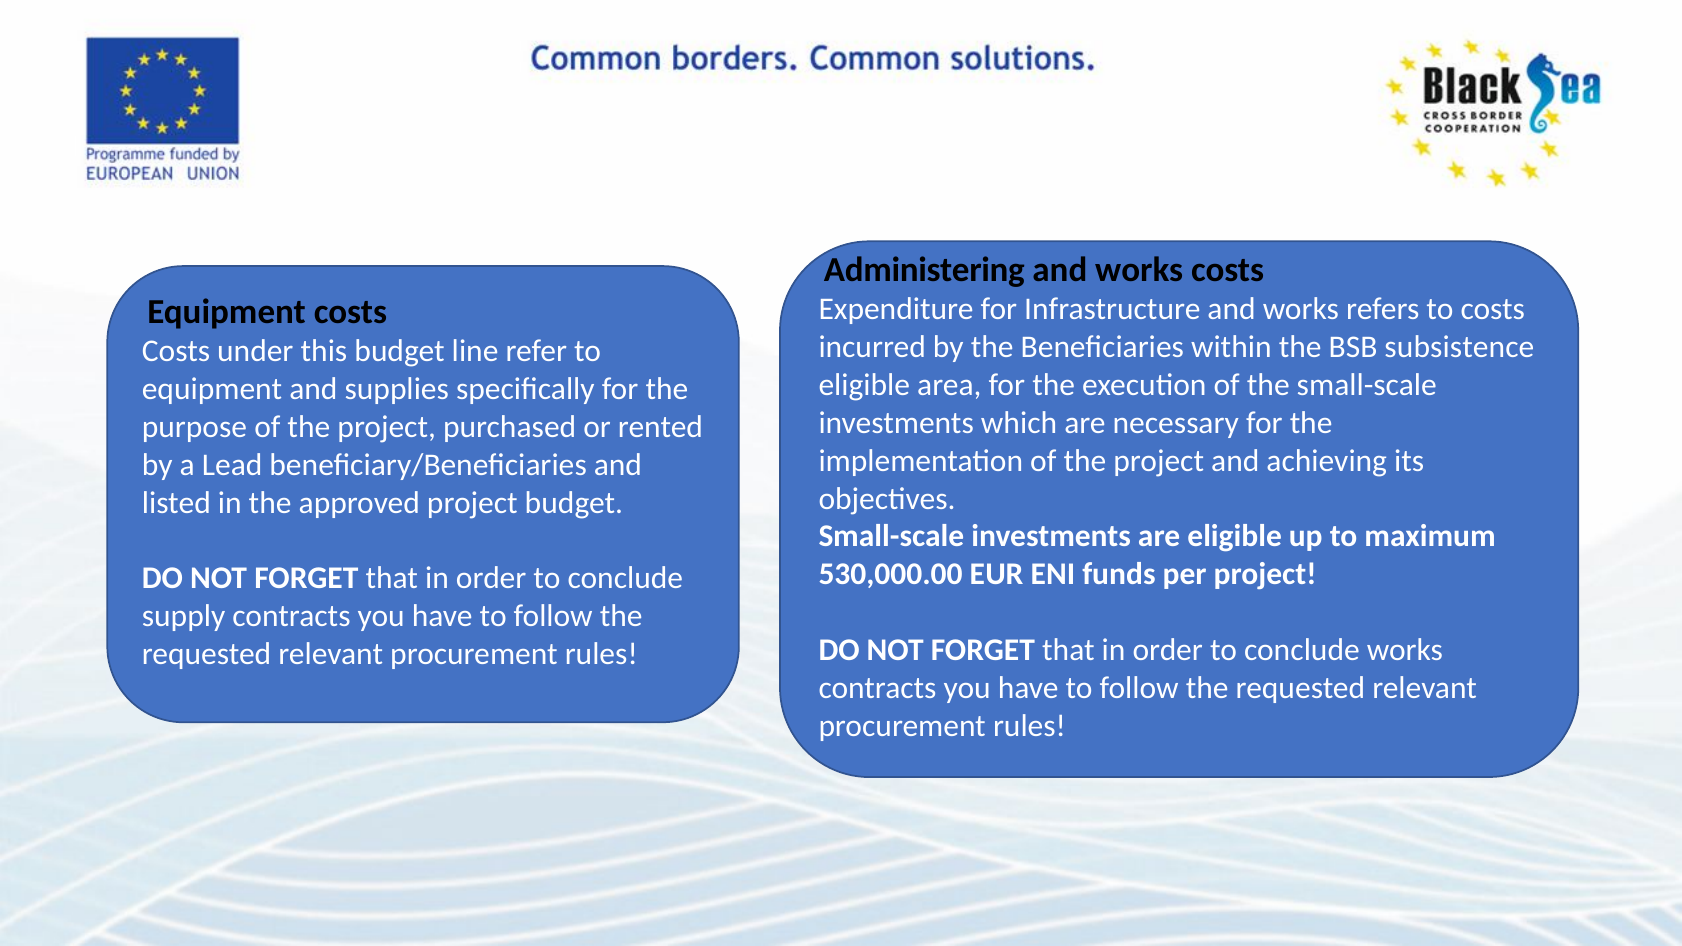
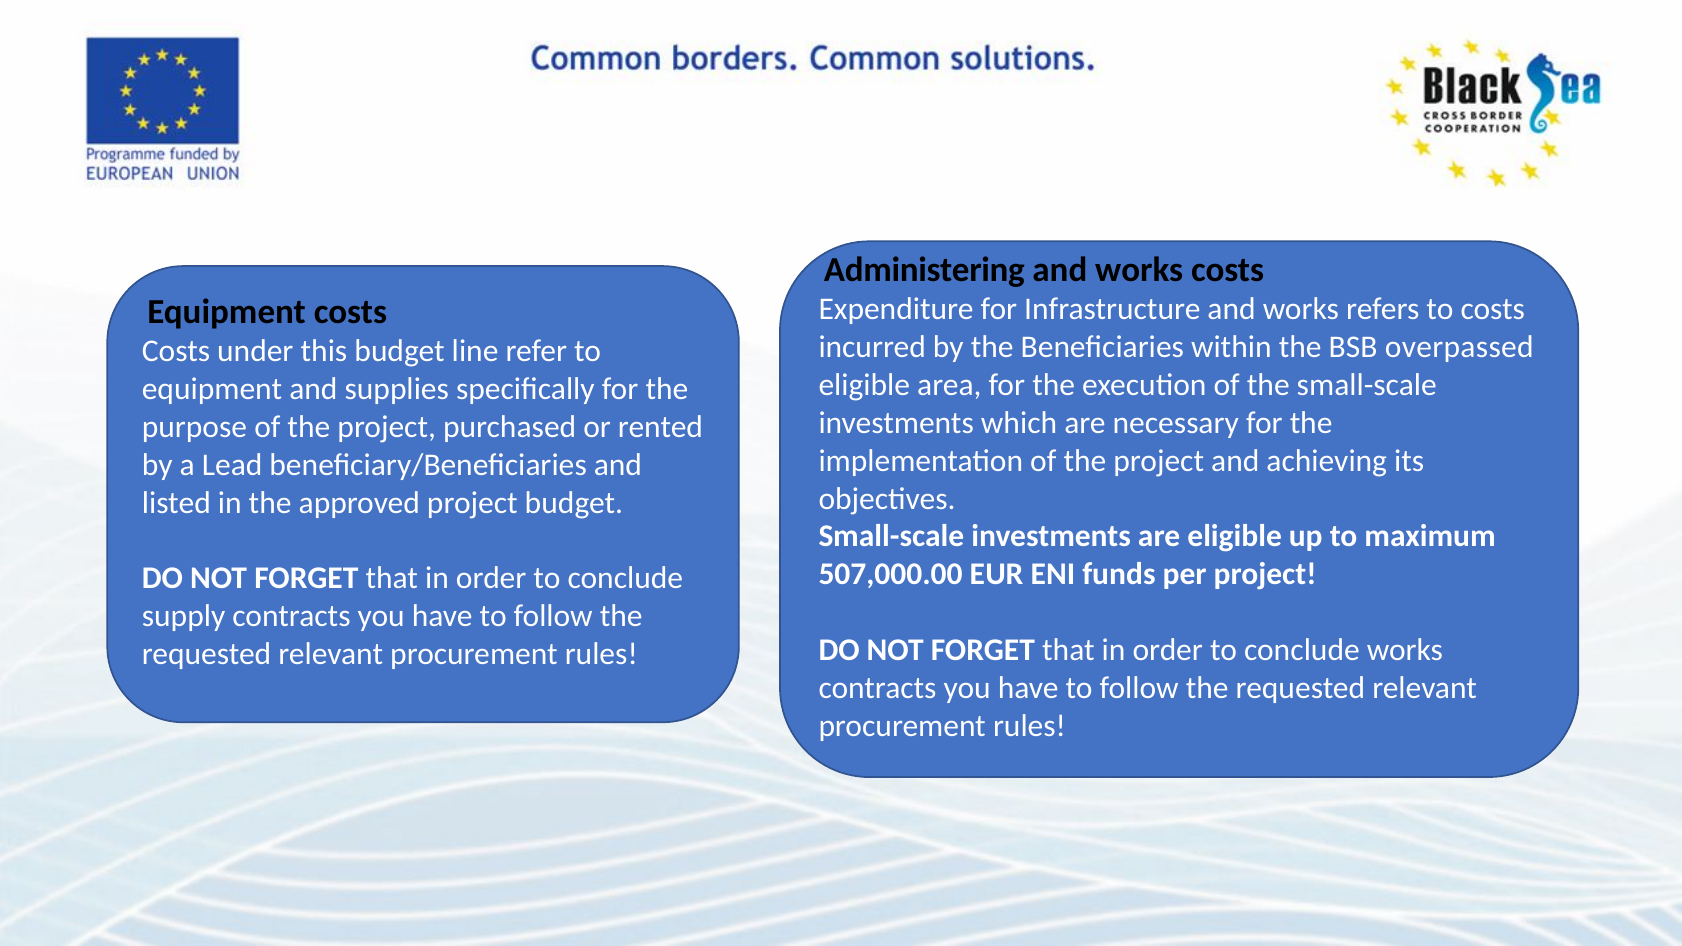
subsistence: subsistence -> overpassed (1459, 347)
530,000.00: 530,000.00 -> 507,000.00 (891, 574)
